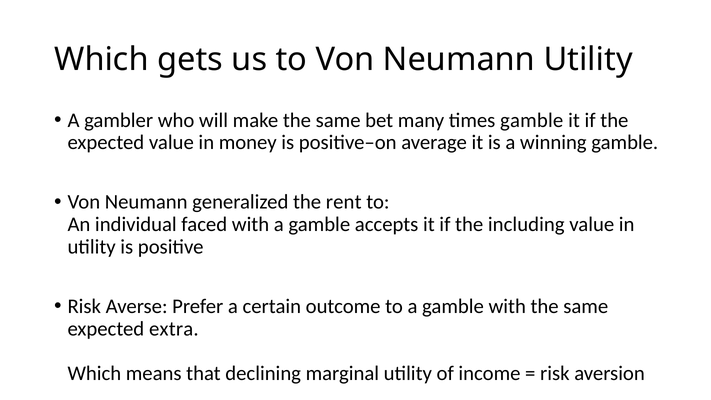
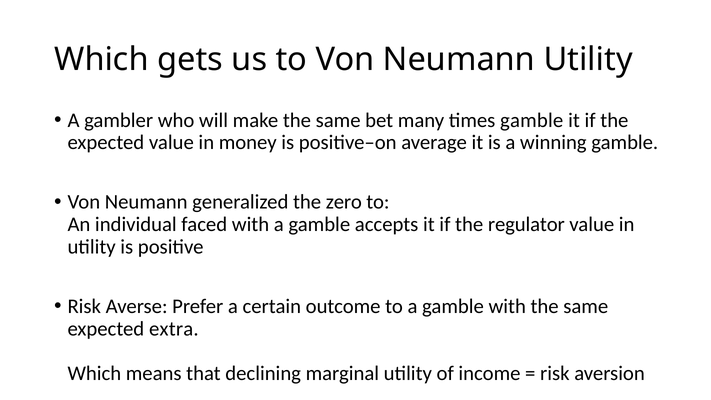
rent: rent -> zero (344, 202)
including: including -> regulator (526, 224)
